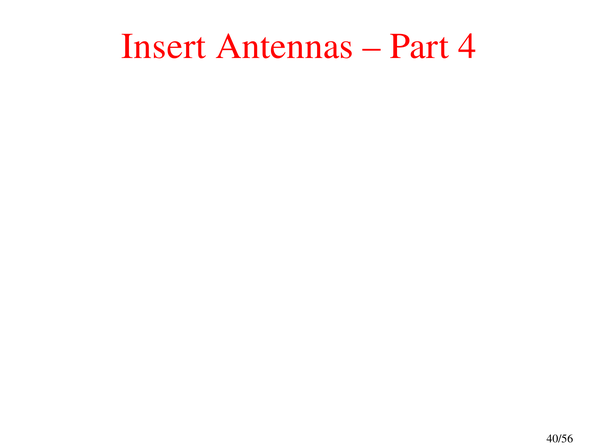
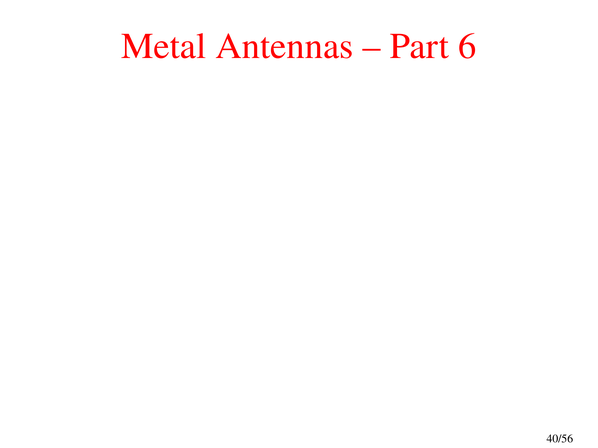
Insert: Insert -> Metal (164, 46)
4: 4 -> 6 (467, 46)
